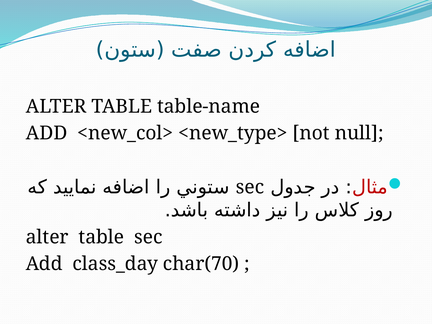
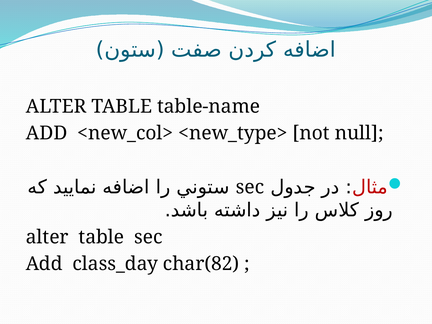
char(70: char(70 -> char(82 (201, 264)
